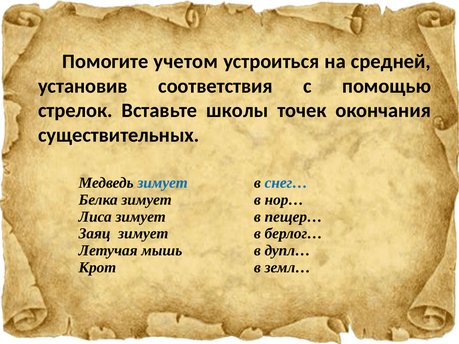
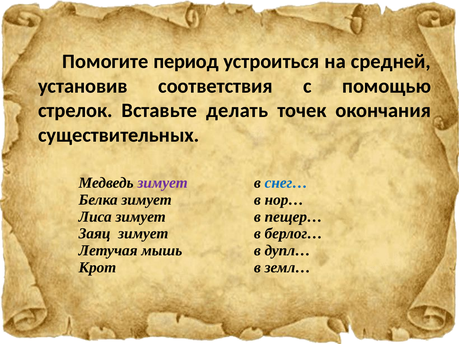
учетом: учетом -> период (186, 62)
школы: школы -> делать (237, 111)
зимует colour: blue -> purple (163, 183)
